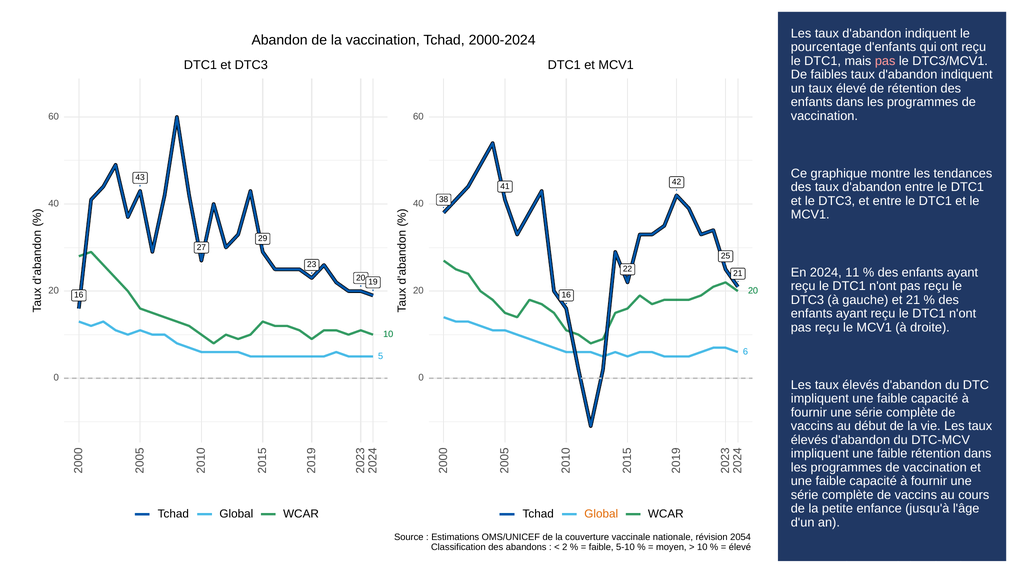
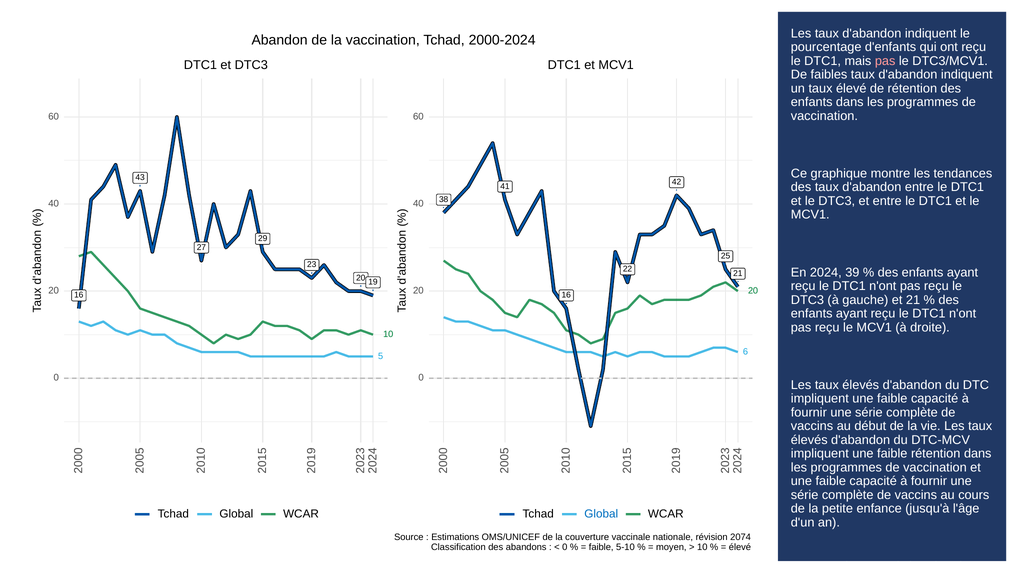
11: 11 -> 39 (852, 272)
Global colour: orange -> blue (601, 514)
2054: 2054 -> 2074 (741, 537)
2: 2 -> 0 (565, 547)
